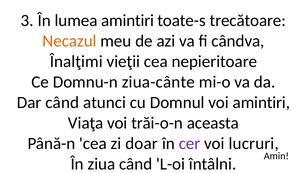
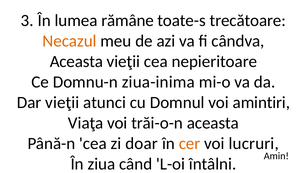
lumea amintiri: amintiri -> rămâne (128, 21)
Înalţimi: Înalţimi -> Aceasta (76, 61)
ziua-cânte: ziua-cânte -> ziua-inima (158, 82)
Dar când: când -> vieţii (62, 102)
cer colour: purple -> orange (190, 143)
